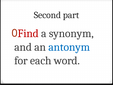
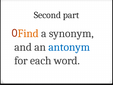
Find colour: red -> orange (28, 33)
